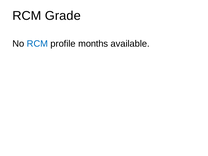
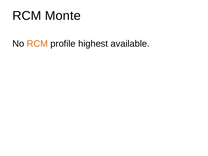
Grade: Grade -> Monte (63, 16)
RCM colour: blue -> orange (37, 44)
months: months -> highest (93, 44)
